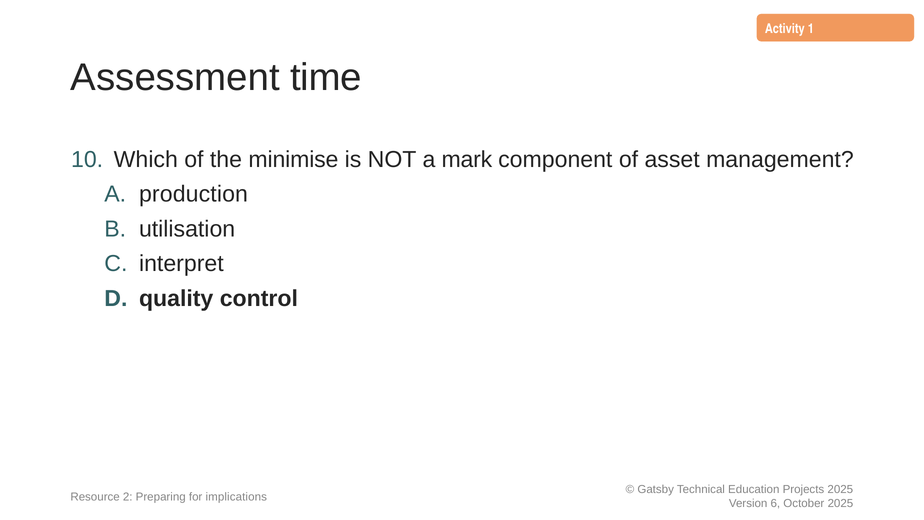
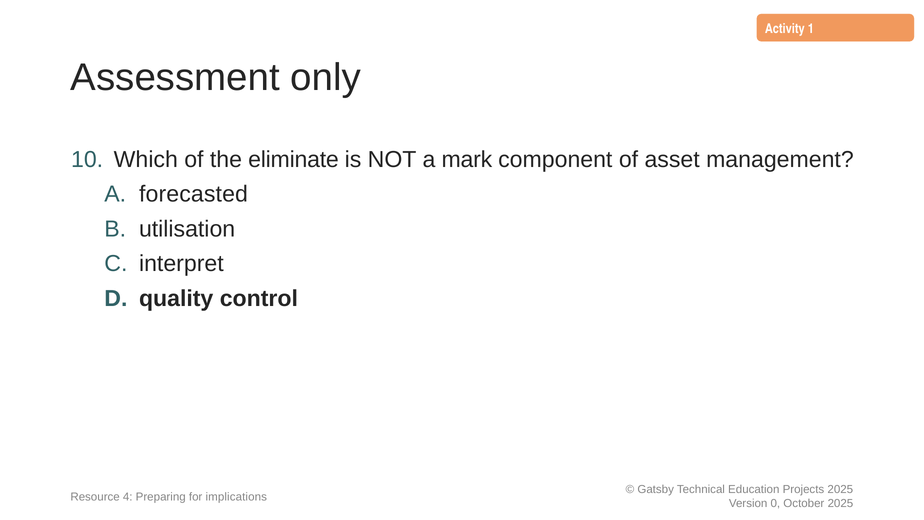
time: time -> only (326, 78)
minimise: minimise -> eliminate (293, 160)
production: production -> forecasted (193, 194)
2: 2 -> 4 (128, 497)
6: 6 -> 0 (775, 503)
